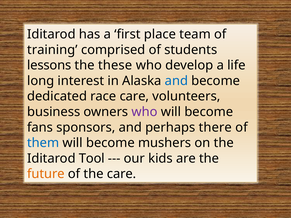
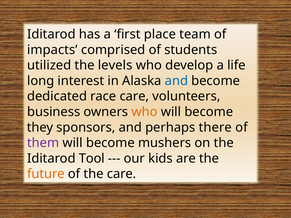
training: training -> impacts (52, 50)
lessons: lessons -> utilized (49, 65)
these: these -> levels (115, 65)
who colour: purple -> orange (145, 112)
fans: fans -> they (40, 127)
them colour: blue -> purple (43, 143)
